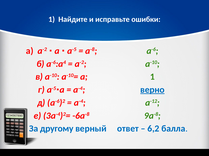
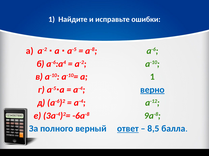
другому: другому -> полного (57, 129)
ответ underline: none -> present (128, 129)
6,2: 6,2 -> 8,5 (153, 129)
